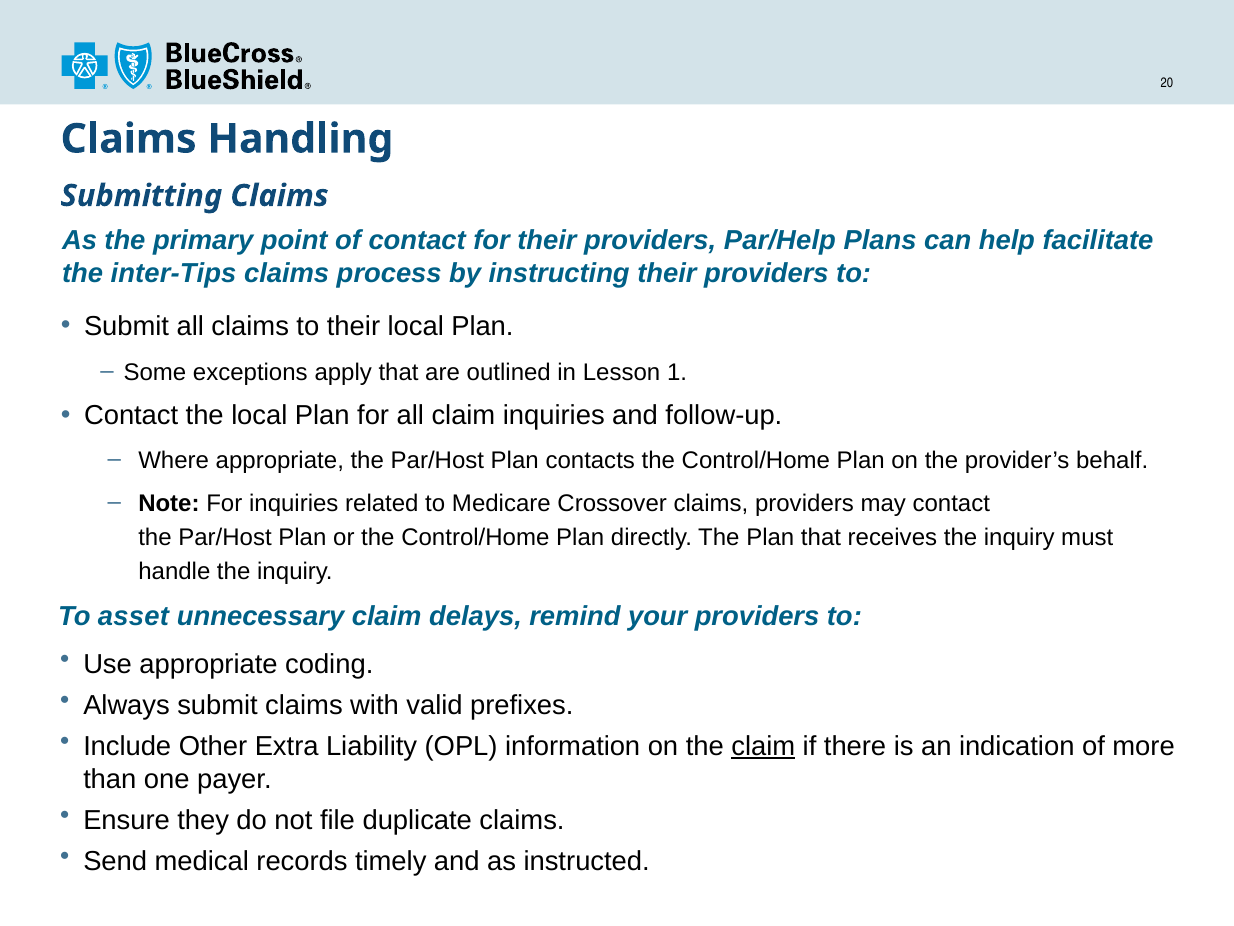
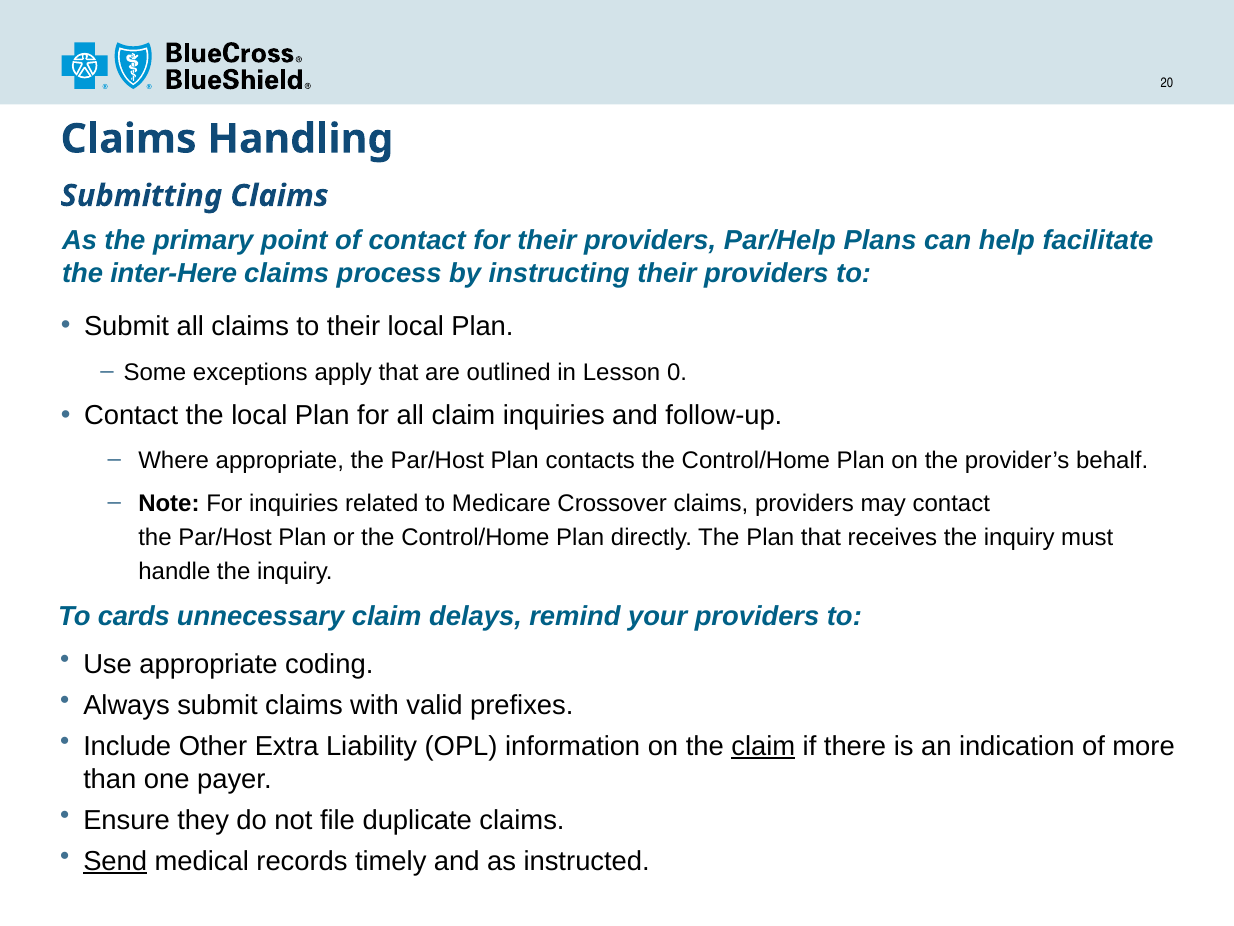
inter-Tips: inter-Tips -> inter-Here (174, 274)
1: 1 -> 0 (677, 372)
asset: asset -> cards (134, 616)
Send underline: none -> present (115, 861)
